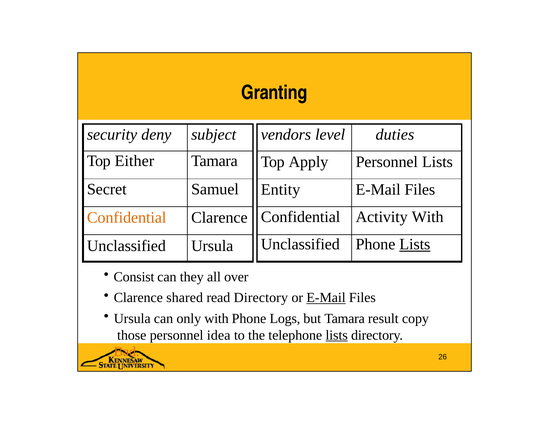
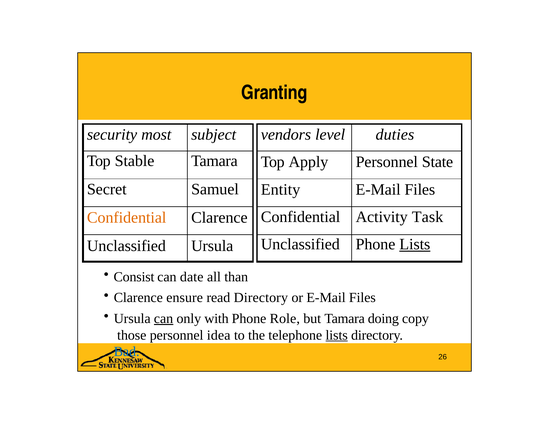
deny: deny -> most (156, 135)
Either: Either -> Stable (134, 161)
Personnel Lists: Lists -> State (437, 162)
Activity With: With -> Task (428, 217)
they: they -> date (192, 277)
over: over -> than (236, 277)
shared: shared -> ensure (185, 298)
E-Mail underline: present -> none (326, 298)
can underline: none -> present (164, 319)
Logs: Logs -> Role (285, 319)
result: result -> doing (383, 319)
Bad colour: orange -> blue (127, 352)
